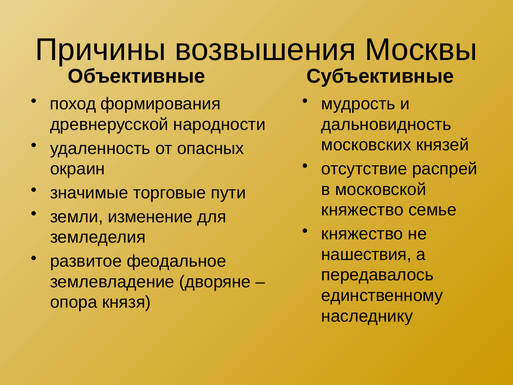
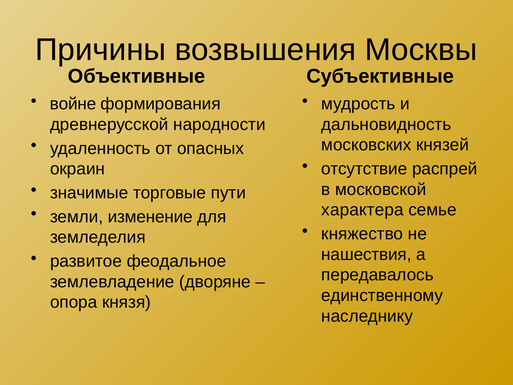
поход: поход -> войне (73, 104)
княжество: княжество -> характера (362, 210)
